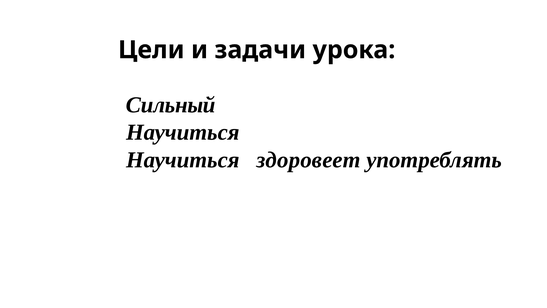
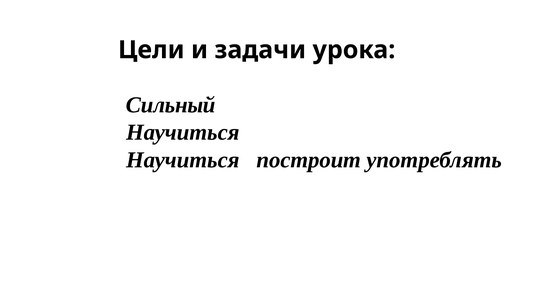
здоровеет: здоровеет -> построит (309, 160)
